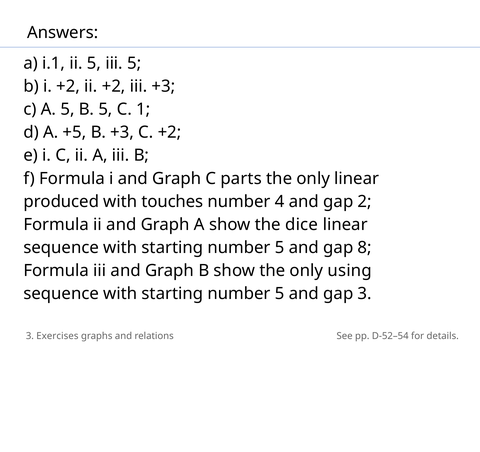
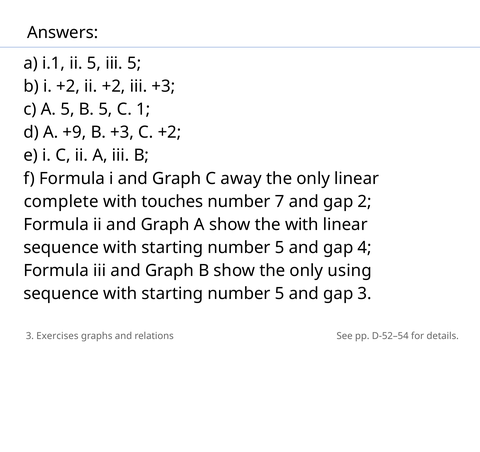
+5: +5 -> +9 (75, 132)
parts: parts -> away (241, 178)
produced: produced -> complete (61, 201)
4: 4 -> 7 (280, 201)
the dice: dice -> with (302, 224)
8: 8 -> 4 (365, 247)
